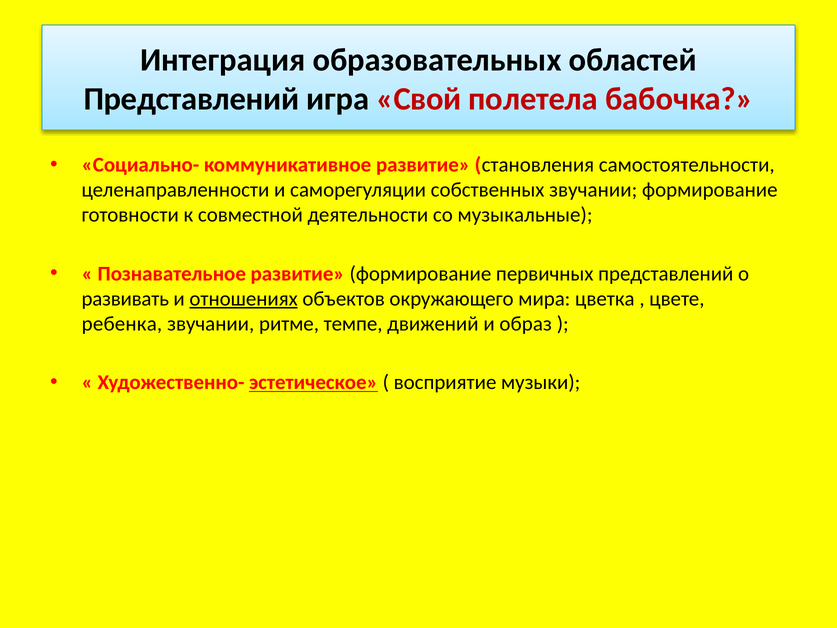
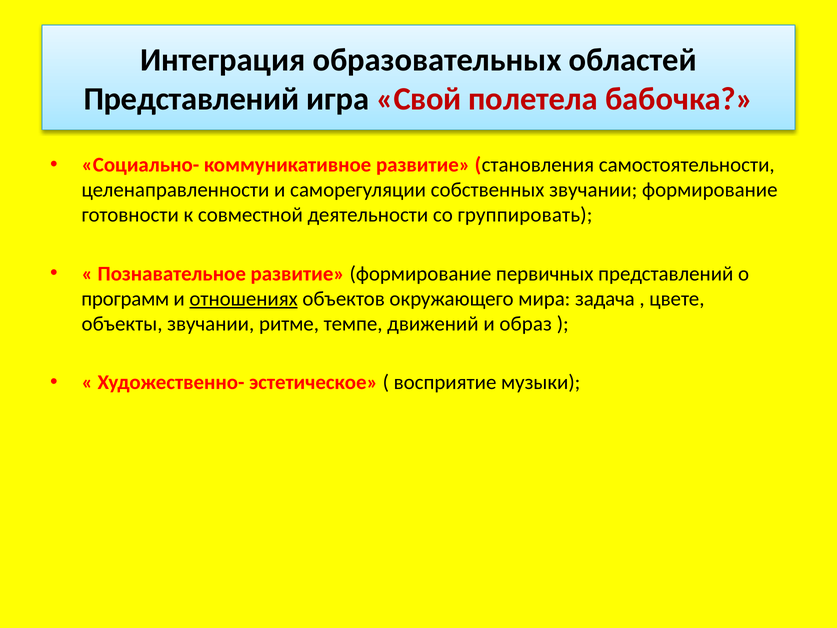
музыкальные: музыкальные -> группировать (525, 215)
развивать: развивать -> программ (125, 299)
цветка: цветка -> задача (605, 299)
ребенка: ребенка -> объекты (122, 324)
эстетическое underline: present -> none (313, 382)
